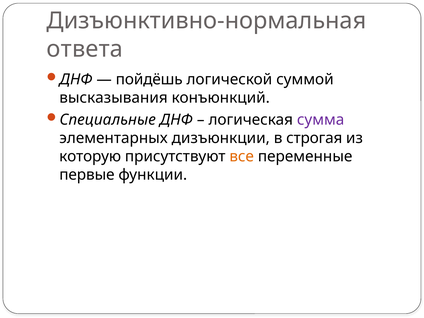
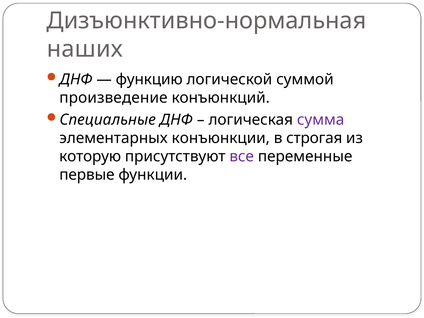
ответа: ответа -> наших (85, 49)
пойдёшь: пойдёшь -> функцию (149, 79)
высказывания: высказывания -> произведение (113, 98)
дизъюнкции: дизъюнкции -> конъюнкции (221, 138)
все colour: orange -> purple (242, 156)
